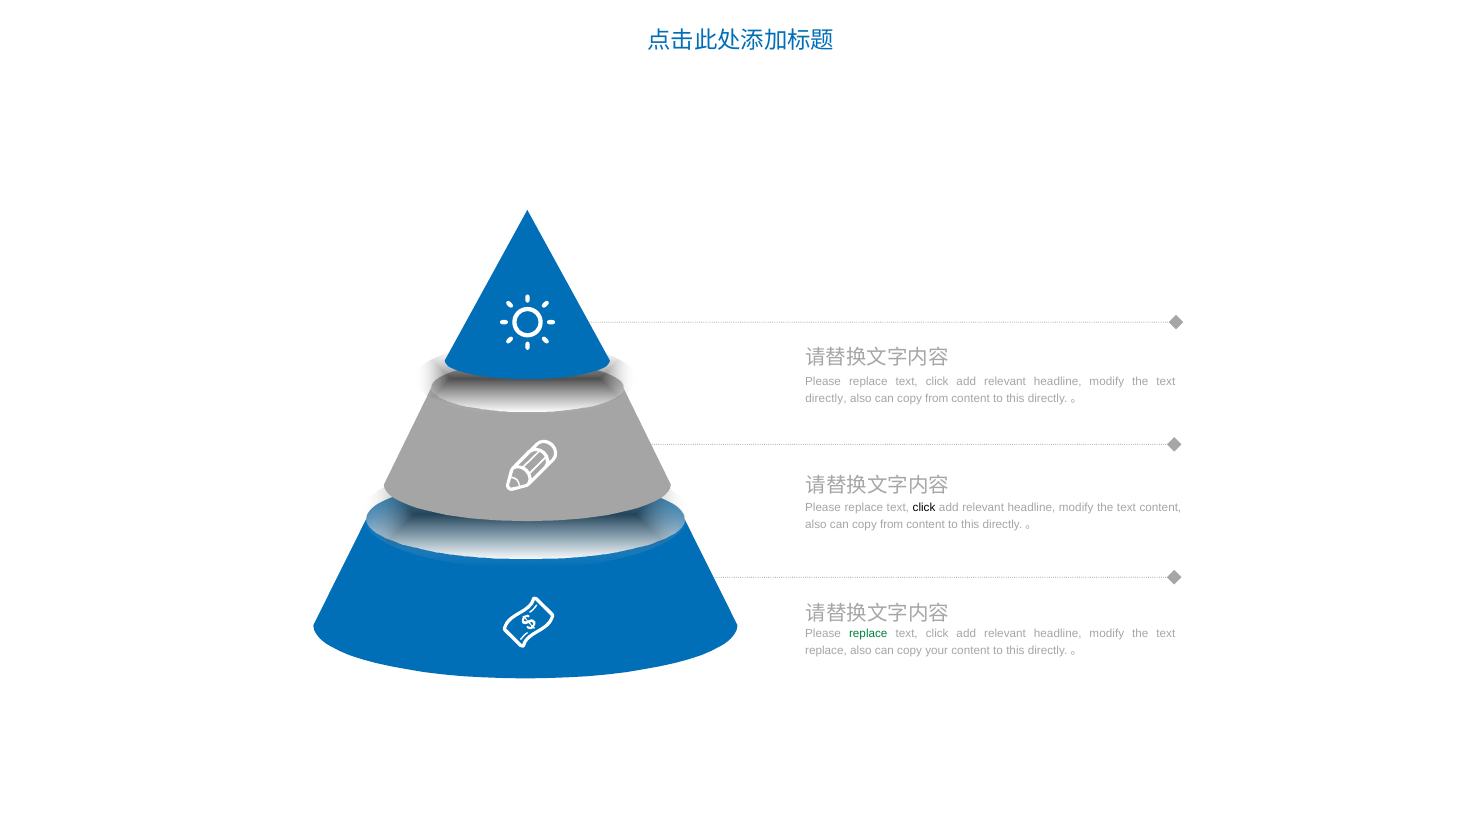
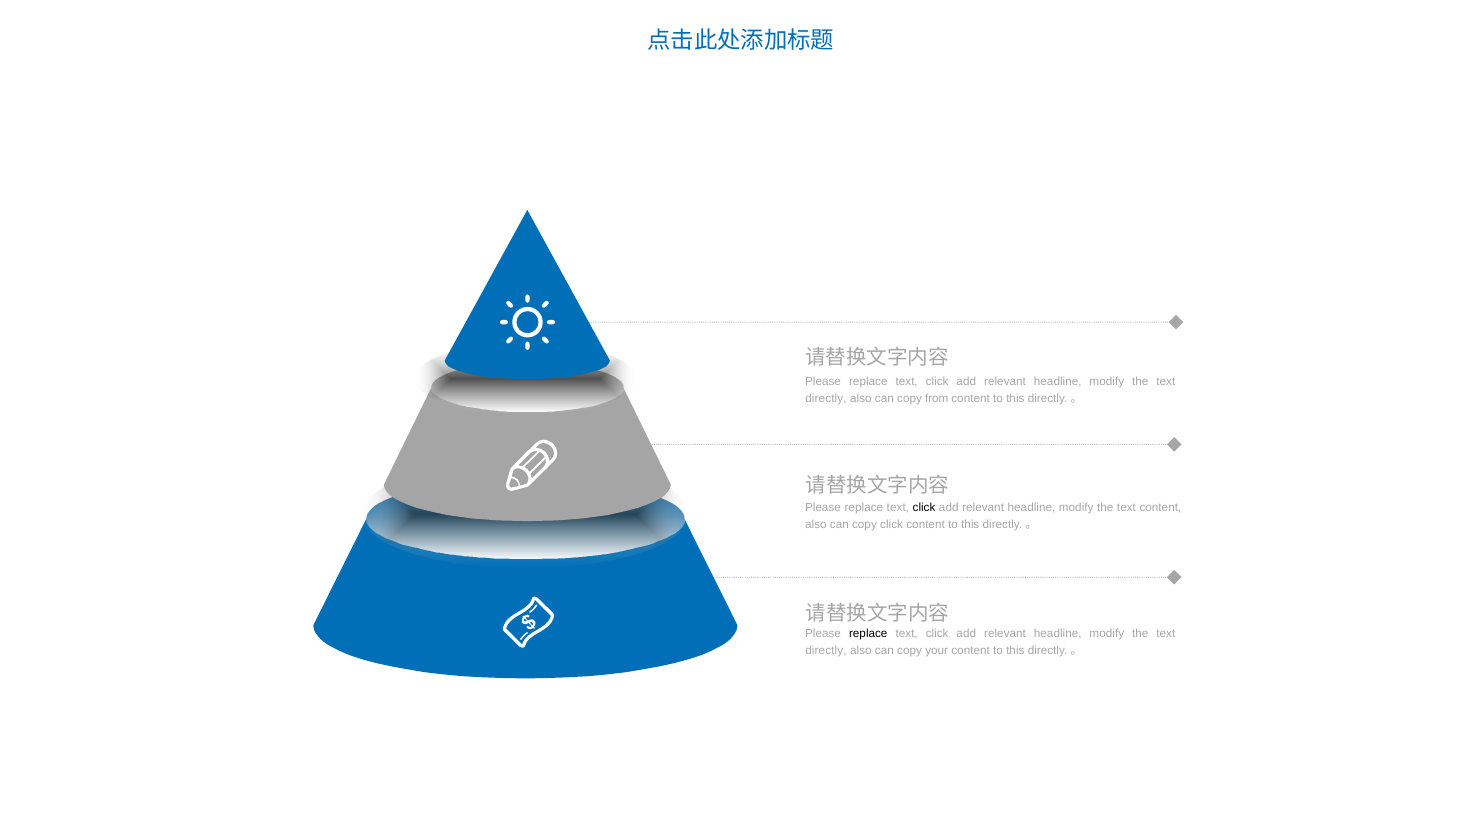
from: from -> click (892, 524)
replace colour: green -> black (868, 634)
replace: replace -> directly (826, 650)
